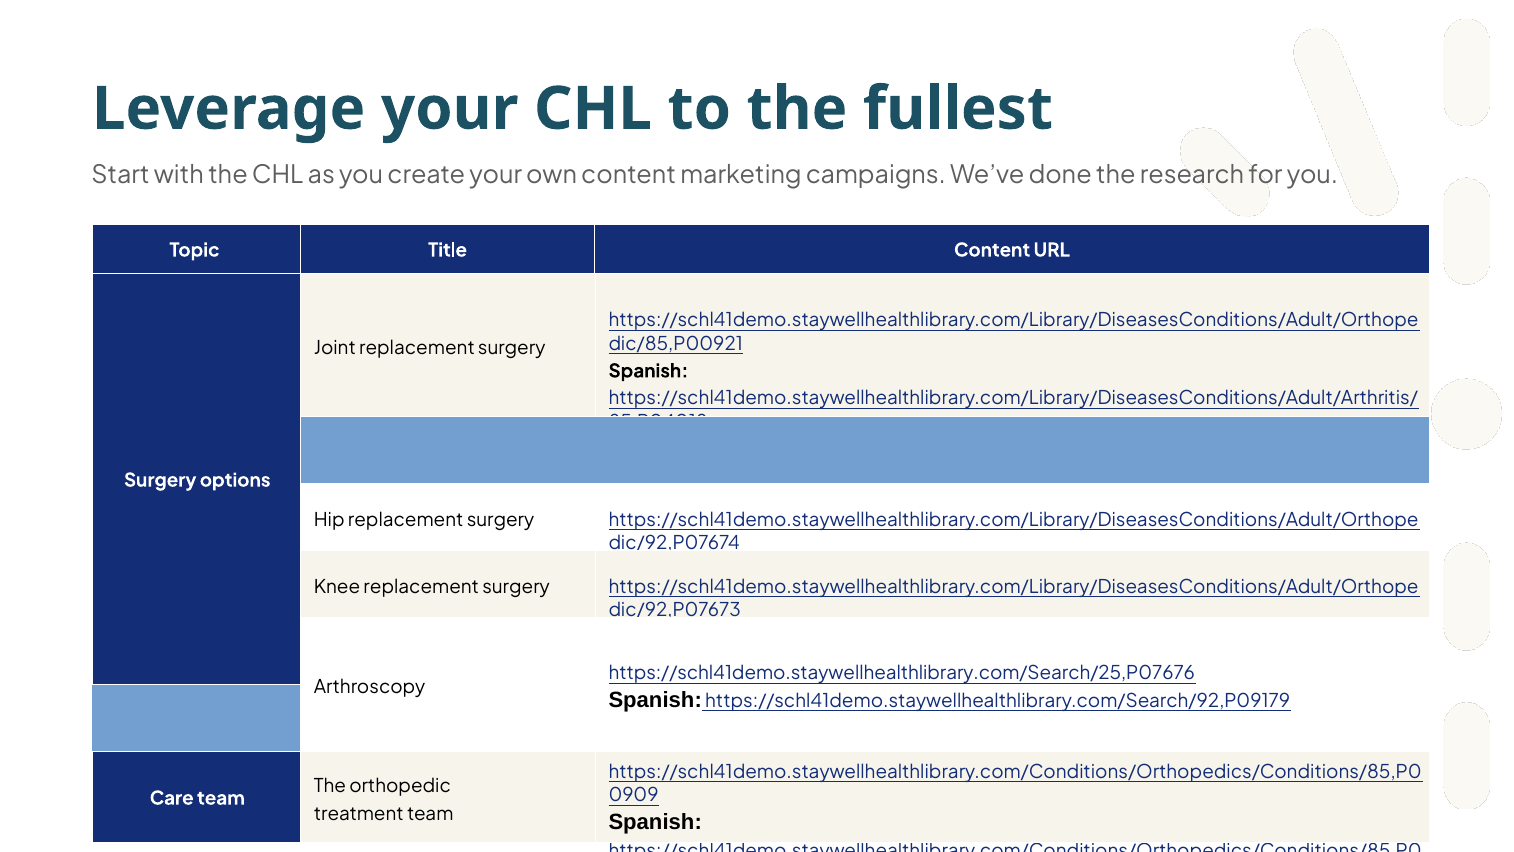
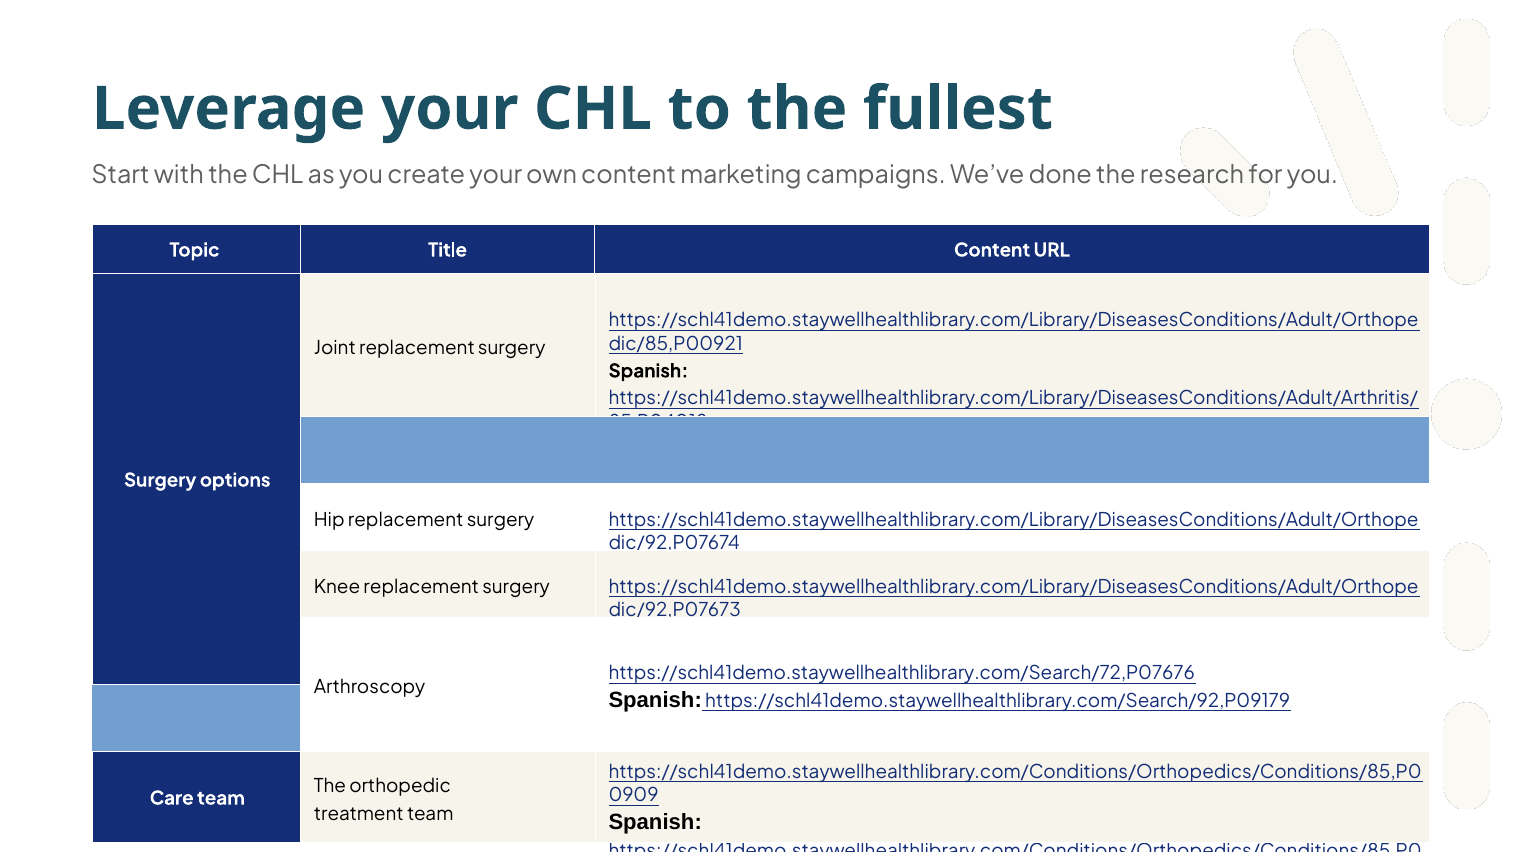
https://schl41demo.staywellhealthlibrary.com/Search/25,P07676: https://schl41demo.staywellhealthlibrary.com/Search/25,P07676 -> https://schl41demo.staywellhealthlibrary.com/Search/72,P07676 (902, 673)
